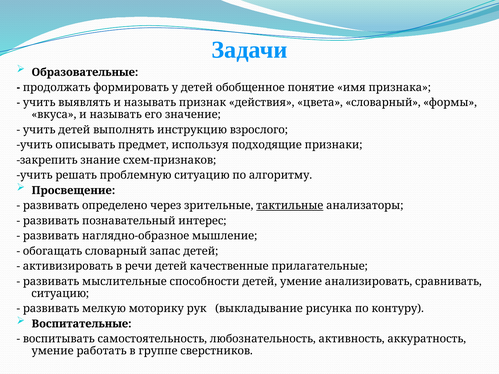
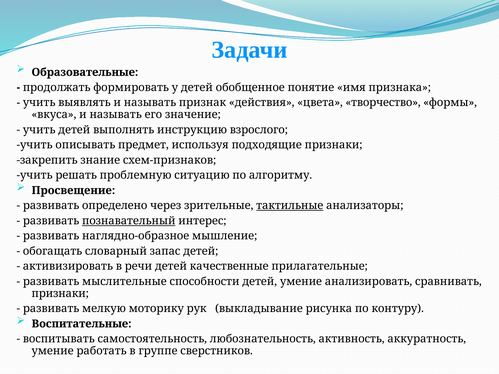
цвета словарный: словарный -> творчество (383, 103)
познавательный underline: none -> present (129, 221)
ситуацию: ситуацию -> признаки (60, 294)
